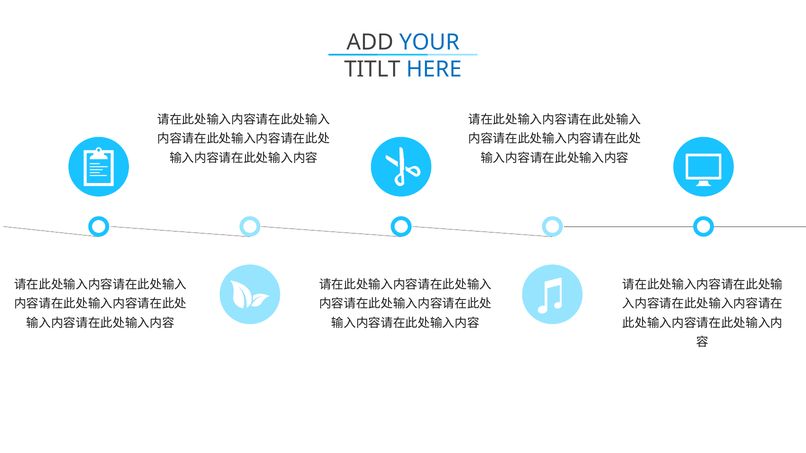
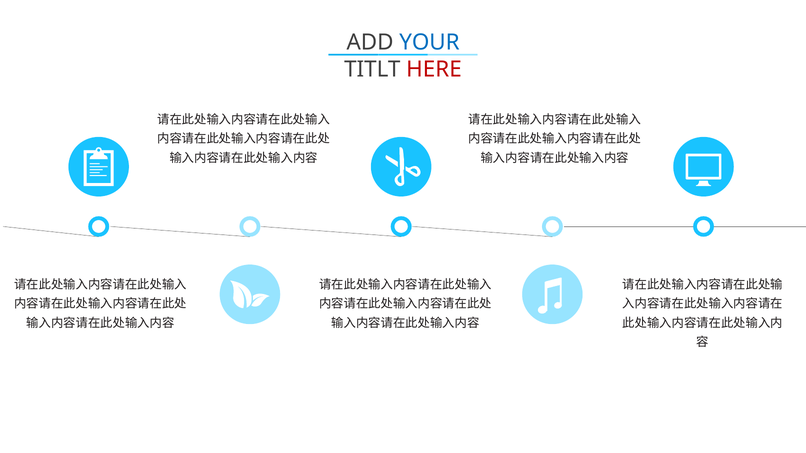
HERE colour: blue -> red (434, 69)
